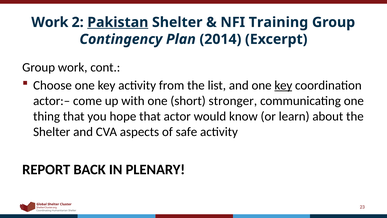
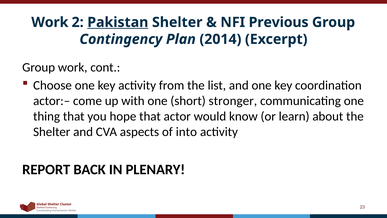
Training: Training -> Previous (279, 22)
key underline: present -> none (283, 85)
safe: safe -> into (186, 132)
